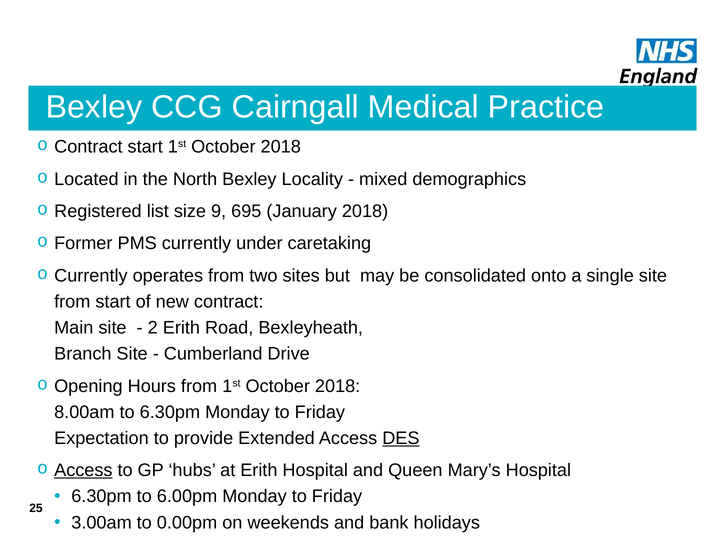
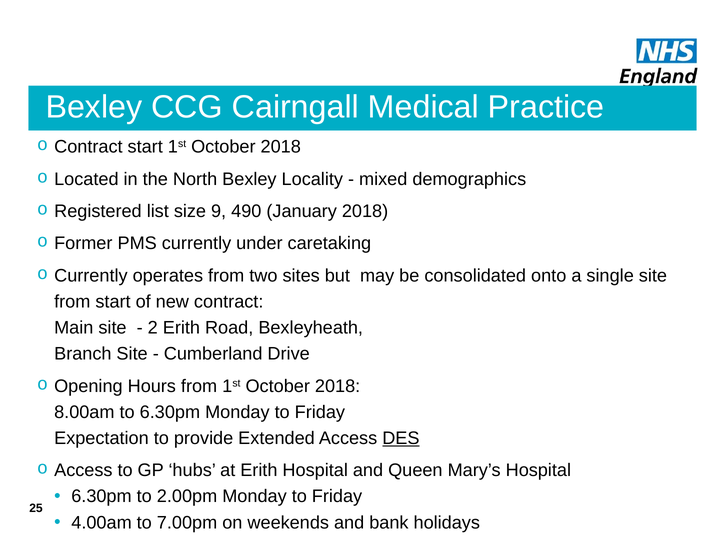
695: 695 -> 490 (246, 211)
Access underline: present -> none (83, 470)
6.00pm: 6.00pm -> 2.00pm (187, 496)
3.00am: 3.00am -> 4.00am (102, 522)
0.00pm: 0.00pm -> 7.00pm (187, 522)
